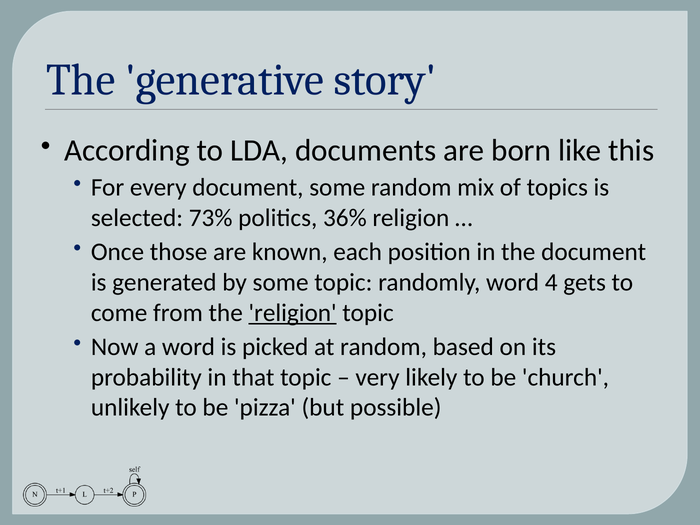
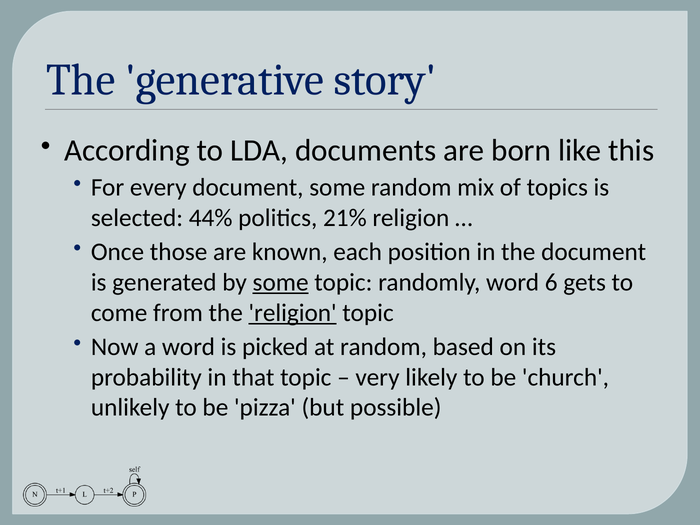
73%: 73% -> 44% (211, 218)
36%: 36% -> 21% (345, 218)
some underline: none -> present (281, 282)
4: 4 -> 6 (551, 282)
